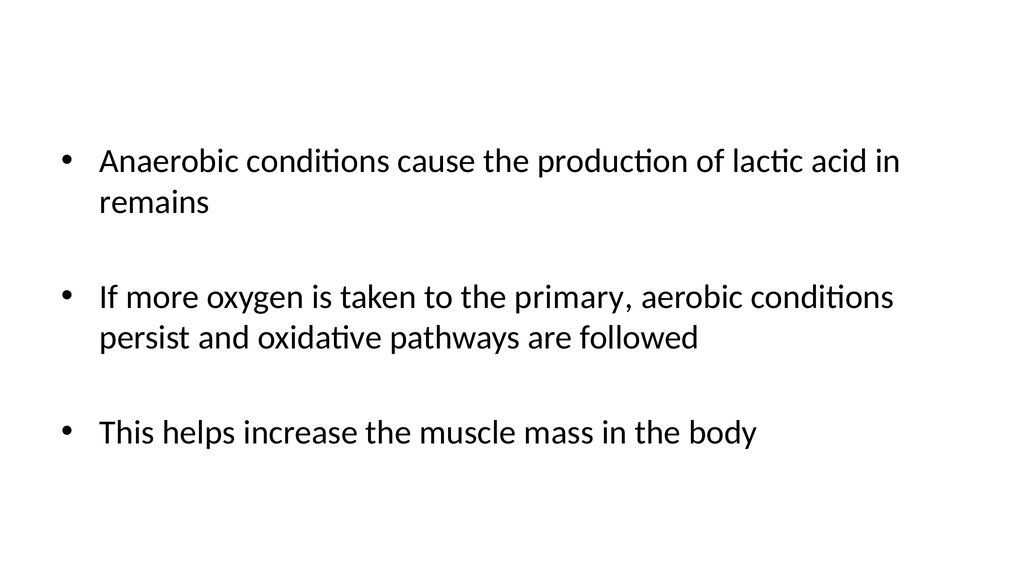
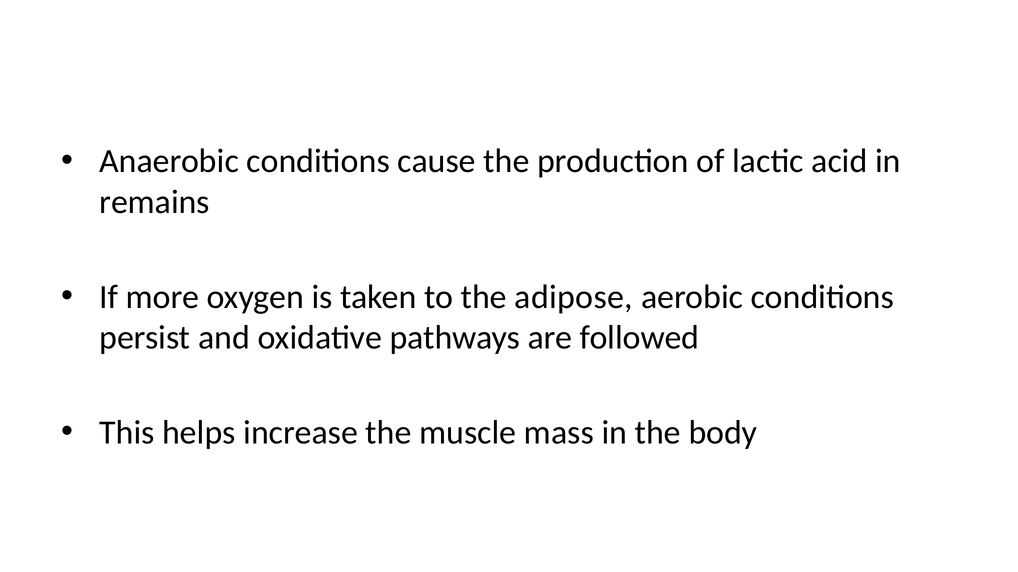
primary: primary -> adipose (574, 297)
